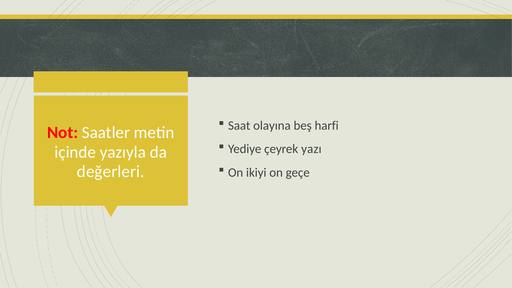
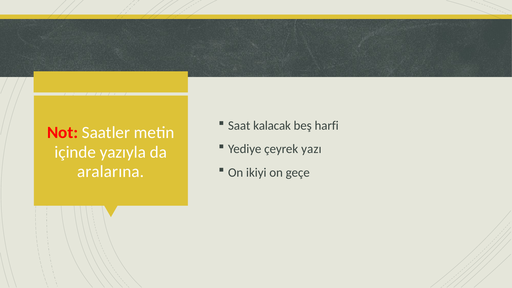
olayına: olayına -> kalacak (272, 126)
değerleri: değerleri -> aralarına (111, 172)
